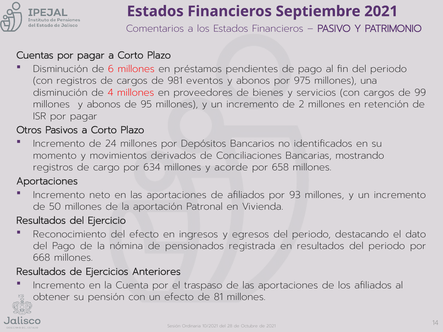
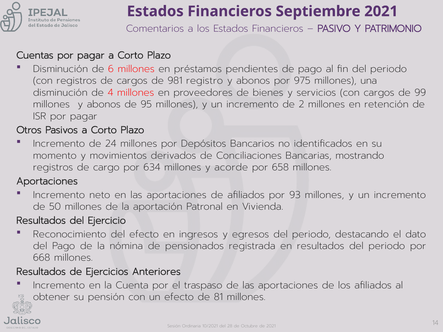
eventos: eventos -> registro (205, 81)
